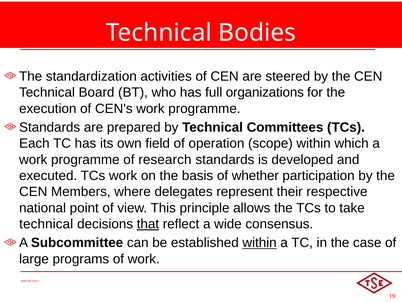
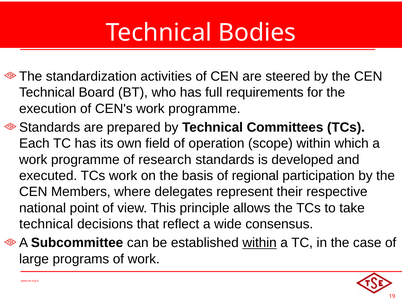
organizations: organizations -> requirements (265, 92)
whether: whether -> regional (255, 175)
that underline: present -> none (148, 224)
